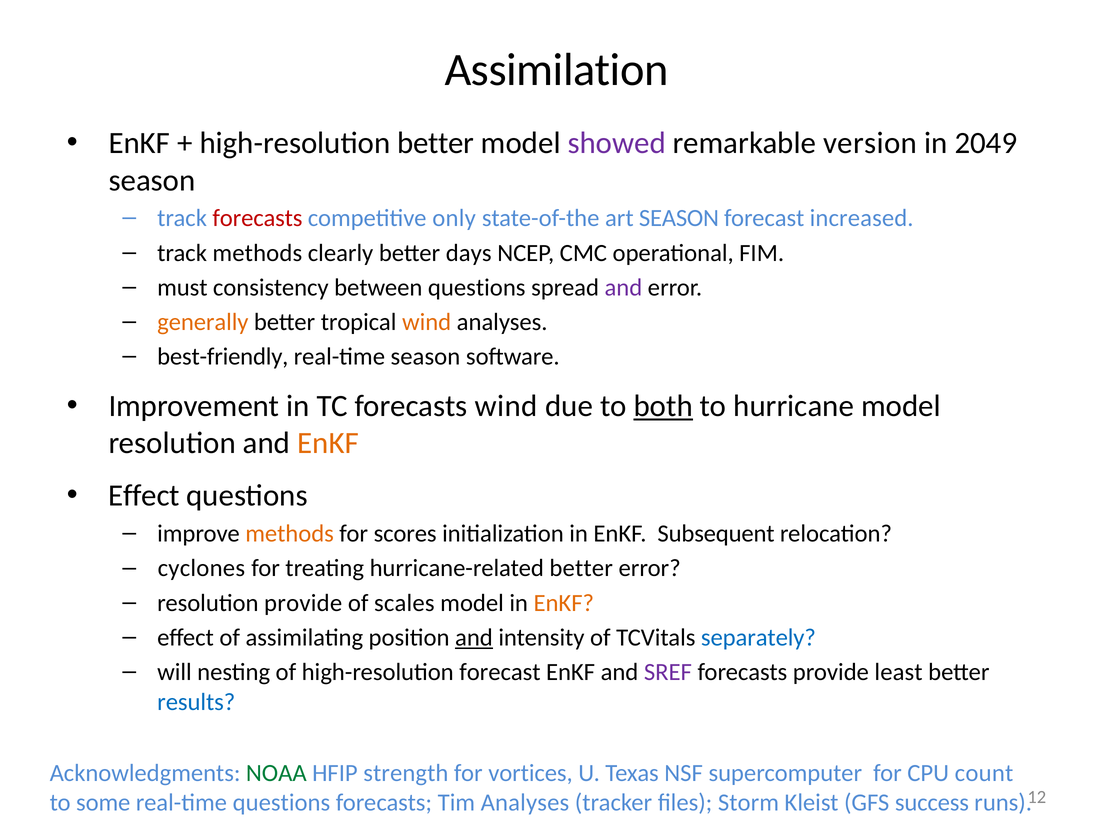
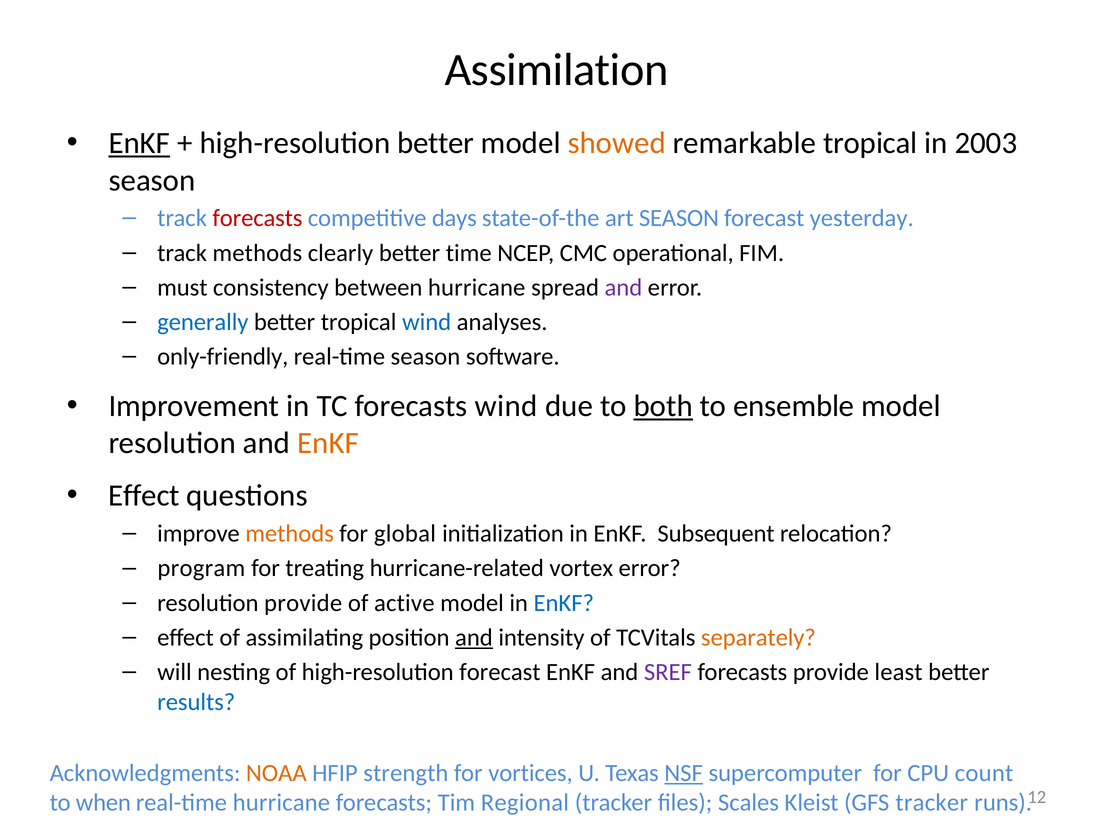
EnKF underline: none -> present (139, 143)
showed colour: purple -> orange (617, 143)
remarkable version: version -> tropical (870, 143)
2049: 2049 -> 2003 (986, 143)
only: only -> days (454, 218)
increased: increased -> yesterday (862, 218)
days: days -> time (469, 253)
between questions: questions -> hurricane (477, 287)
generally colour: orange -> blue (203, 322)
wind colour: orange -> blue (427, 322)
best-friendly: best-friendly -> only-friendly (223, 357)
hurricane: hurricane -> ensemble (794, 406)
scores: scores -> global (405, 534)
cyclones: cyclones -> program (201, 568)
hurricane-related better: better -> vortex (581, 568)
scales: scales -> active (404, 603)
EnKF colour: orange -> blue (564, 603)
separately colour: blue -> orange (758, 637)
NOAA colour: green -> orange (276, 773)
NSF underline: none -> present (684, 773)
some: some -> when (103, 802)
real-time questions: questions -> hurricane (281, 802)
Tim Analyses: Analyses -> Regional (525, 802)
Storm: Storm -> Scales (748, 802)
GFS success: success -> tracker (932, 802)
